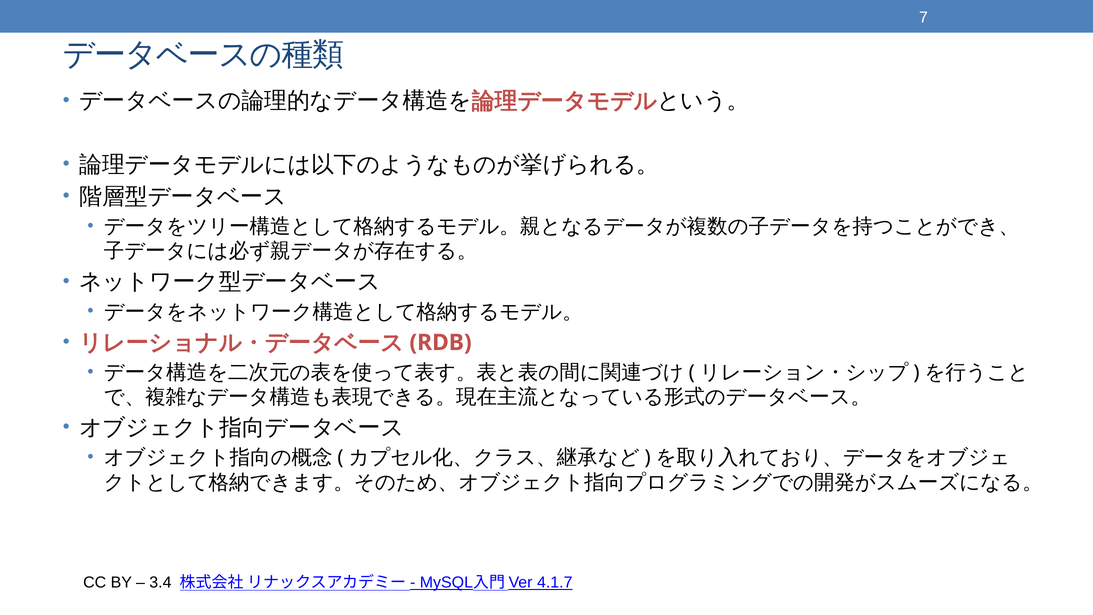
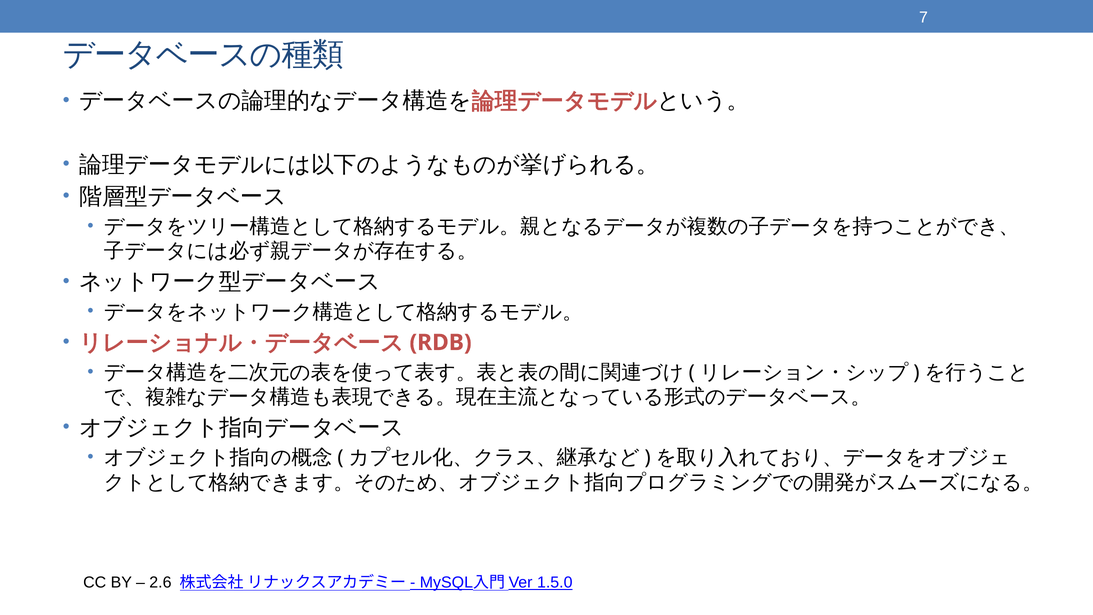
3.4: 3.4 -> 2.6 (160, 582)
4.1.7: 4.1.7 -> 1.5.0 (555, 582)
